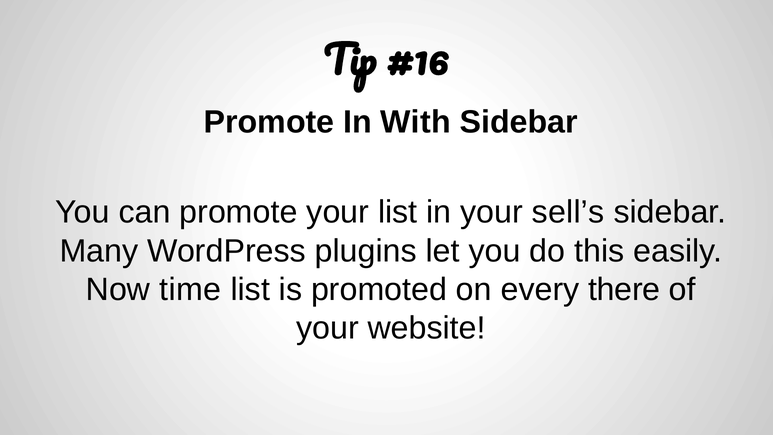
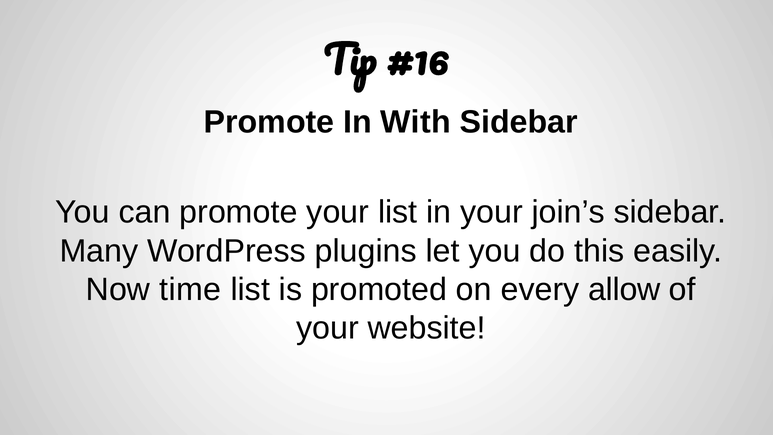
sell’s: sell’s -> join’s (568, 212)
there: there -> allow (624, 290)
